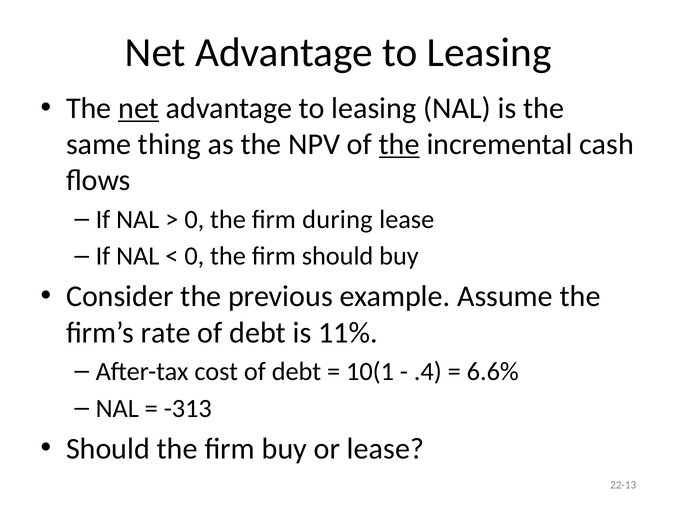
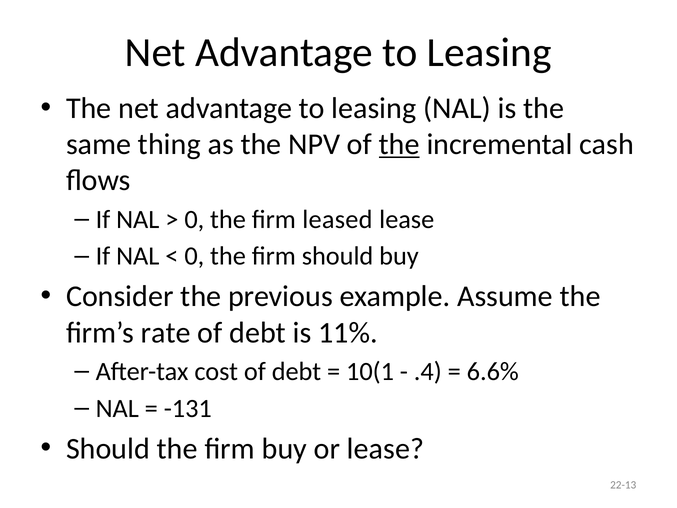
net underline: present -> none (139, 108)
during: during -> leased (337, 219)
-313: -313 -> -131 (188, 408)
